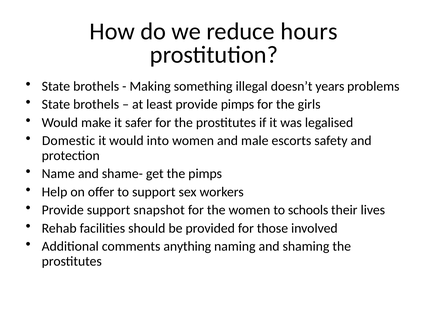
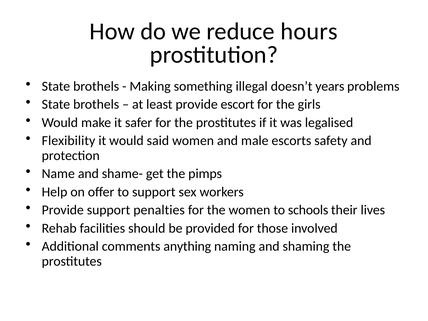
provide pimps: pimps -> escort (238, 104)
Domestic: Domestic -> Flexibility (69, 141)
into: into -> said (158, 141)
snapshot: snapshot -> penalties (159, 210)
